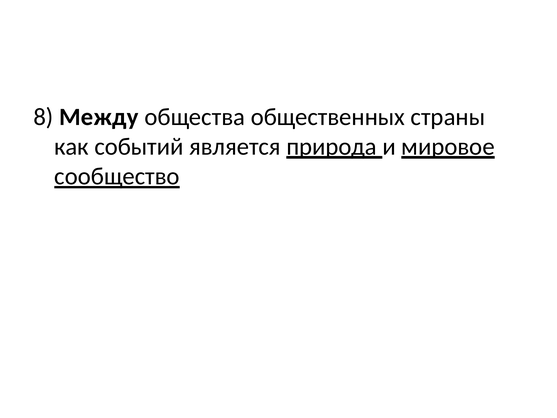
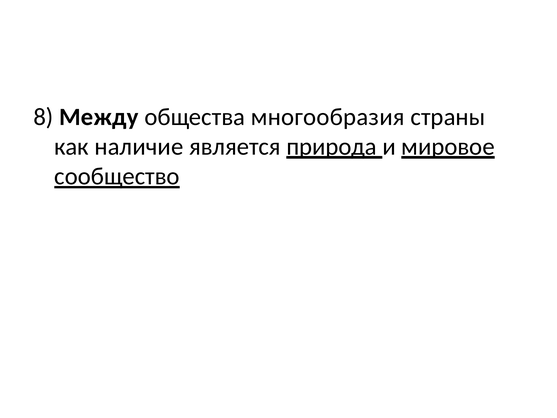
общественных: общественных -> многообразия (328, 117)
событий: событий -> наличие (139, 147)
